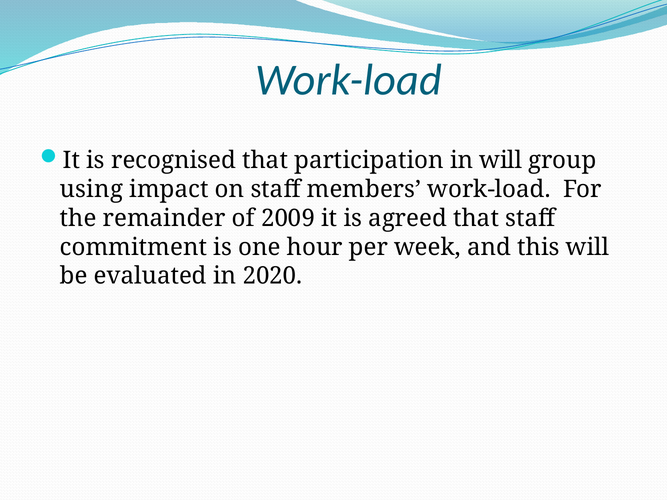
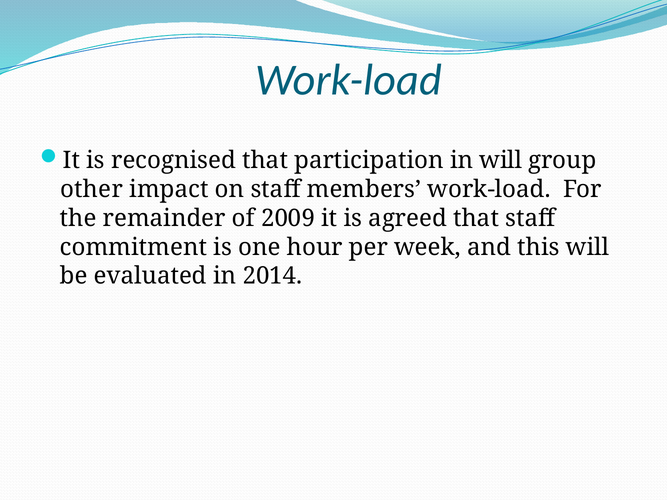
using: using -> other (91, 189)
2020: 2020 -> 2014 (273, 276)
